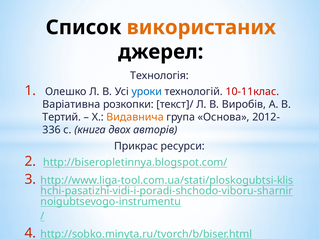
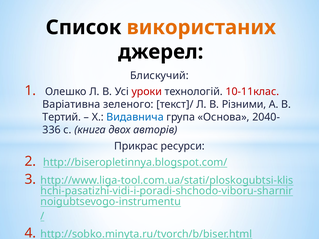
Технологія: Технологія -> Блискучий (159, 76)
уроки colour: blue -> red (147, 92)
розкопки: розкопки -> зеленого (128, 105)
Виробів: Виробів -> Різними (244, 105)
Видавнича colour: orange -> blue (135, 117)
2012-: 2012- -> 2040- (266, 117)
